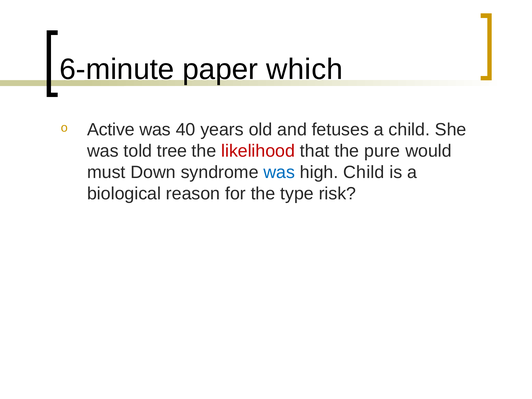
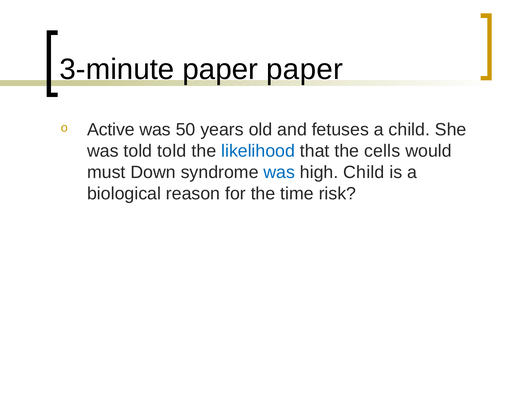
6-minute: 6-minute -> 3-minute (117, 70)
paper which: which -> paper (305, 70)
40: 40 -> 50 (186, 130)
told tree: tree -> told (172, 151)
likelihood colour: red -> blue (258, 151)
pure: pure -> cells (382, 151)
type: type -> time (297, 194)
